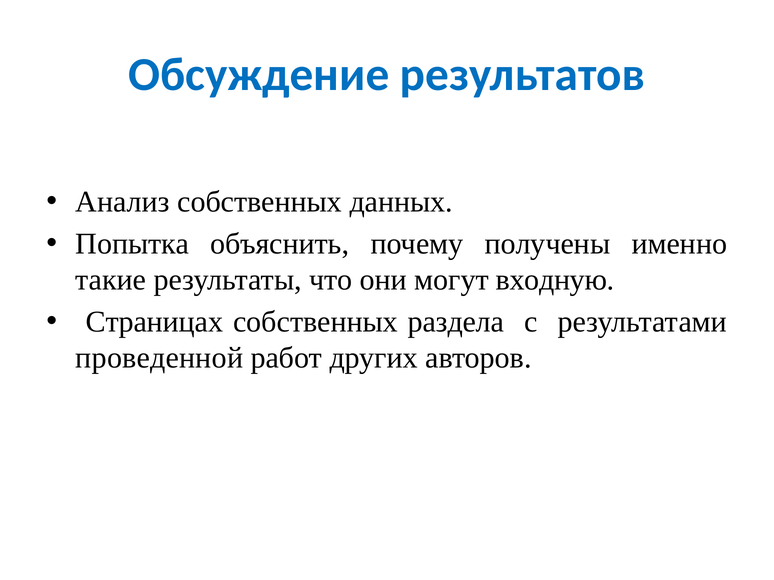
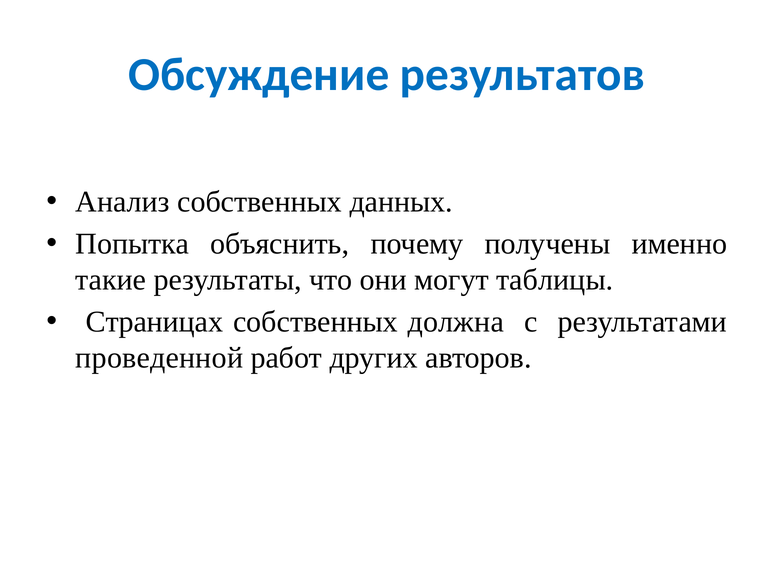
входную: входную -> таблицы (555, 280)
раздела: раздела -> должна (456, 322)
